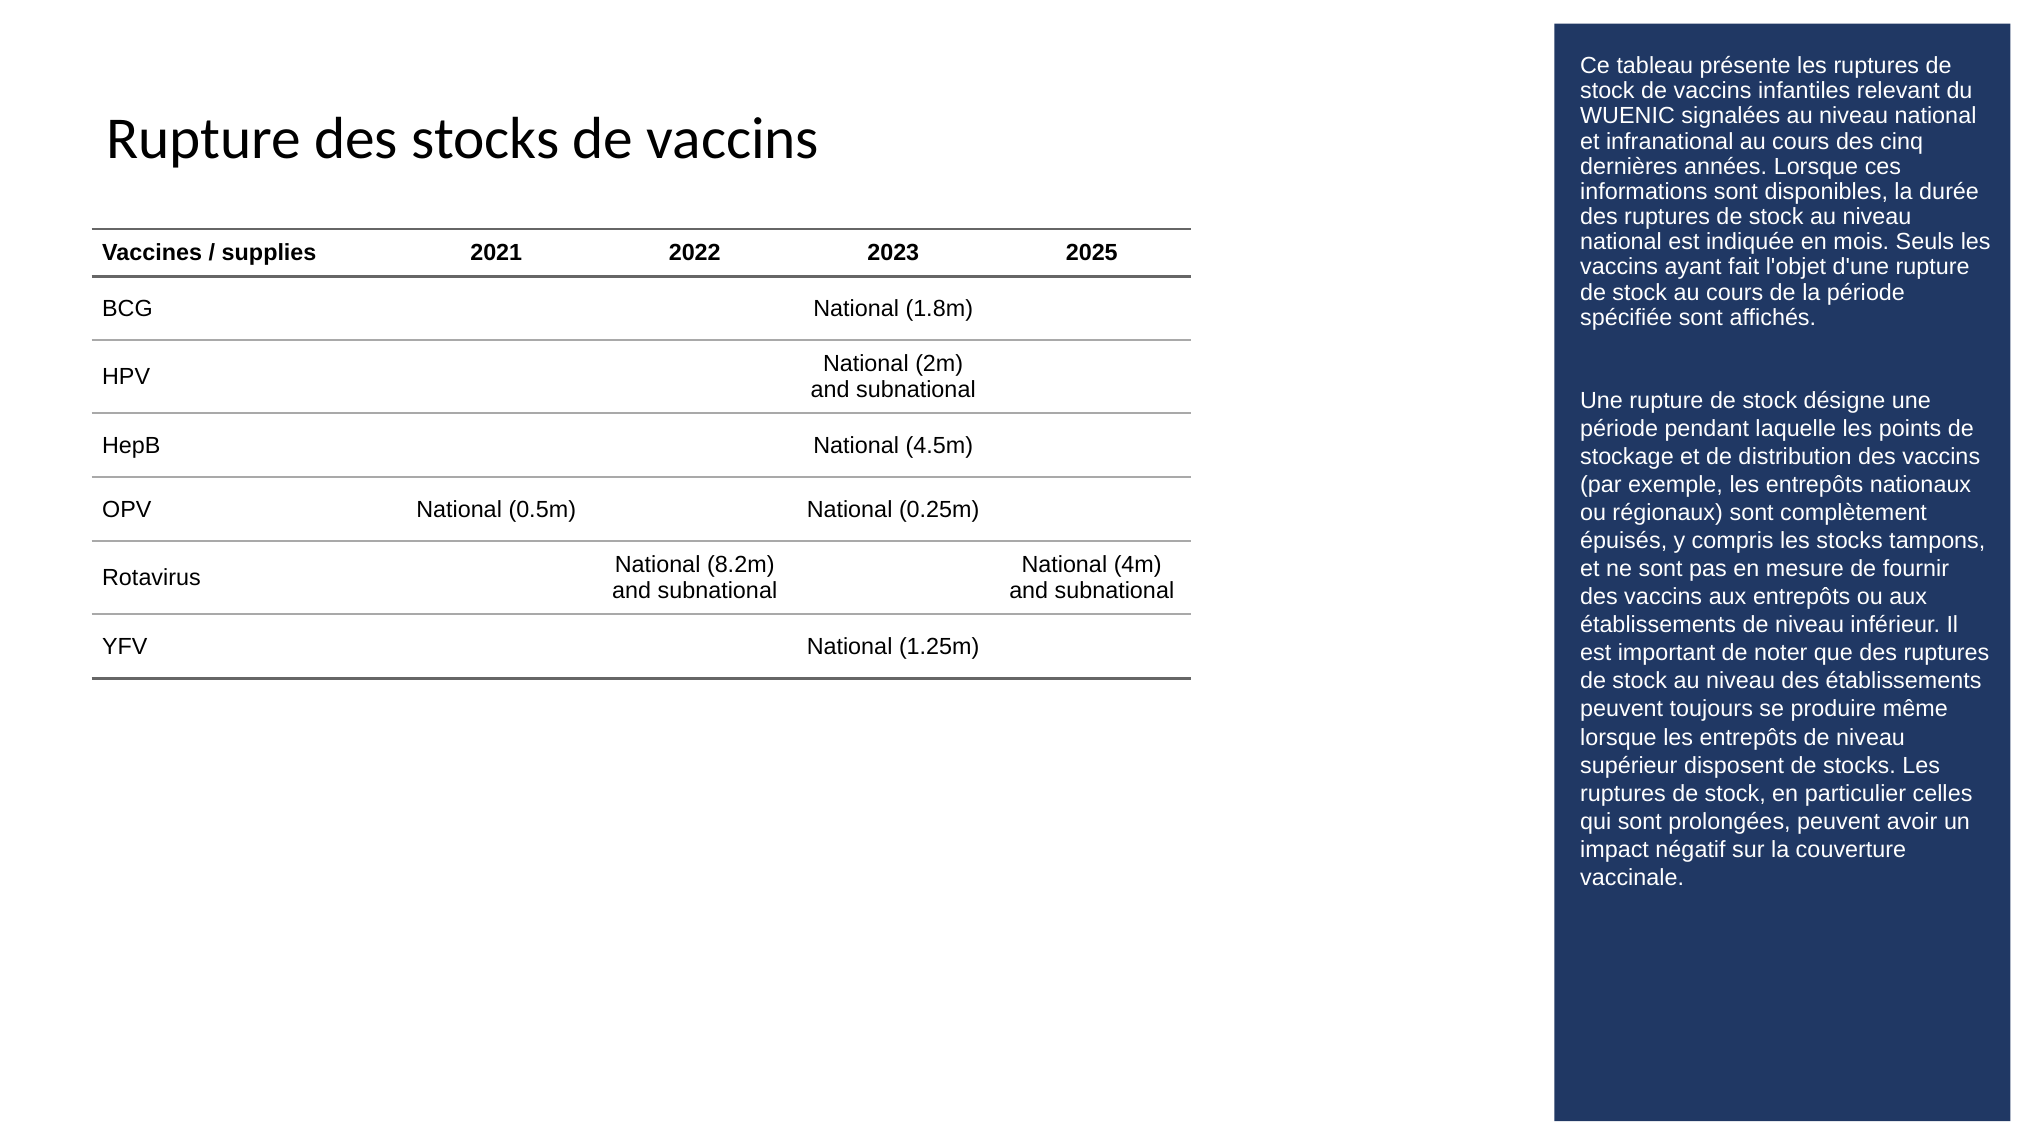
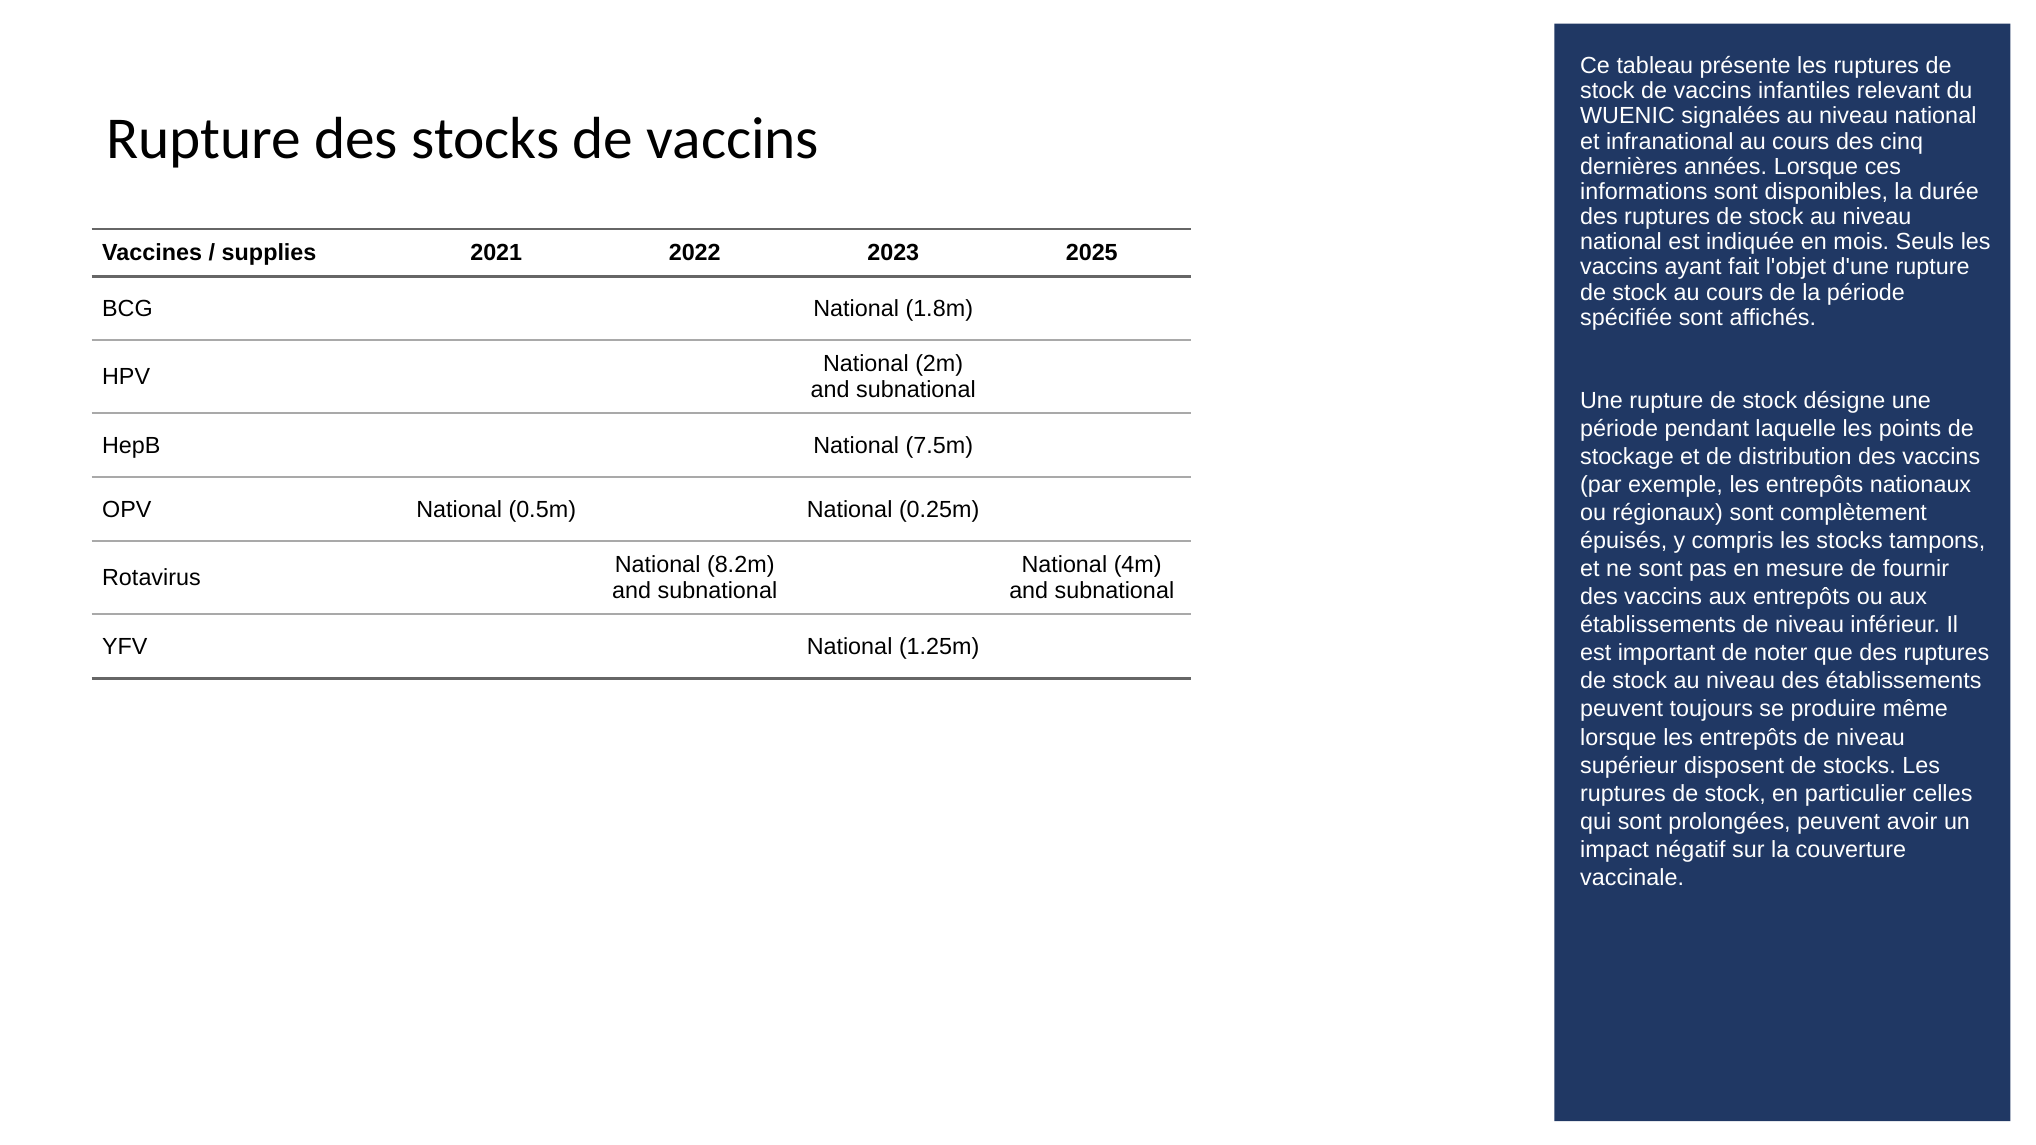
4.5m: 4.5m -> 7.5m (939, 446)
